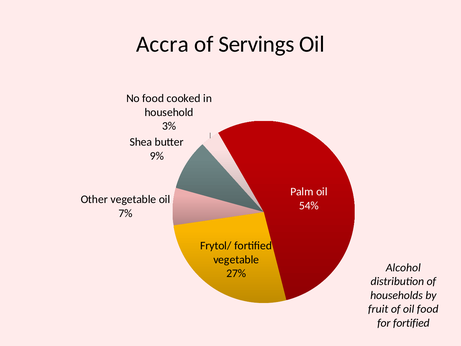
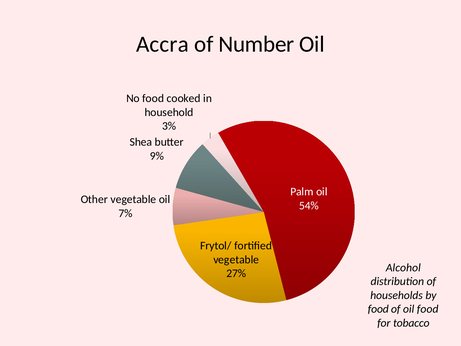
Servings: Servings -> Number (256, 44)
fruit: fruit -> food (378, 309)
for fortified: fortified -> tobacco (411, 323)
